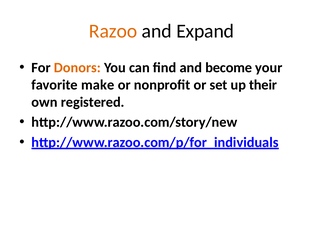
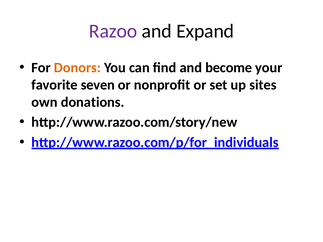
Razoo colour: orange -> purple (113, 31)
make: make -> seven (98, 85)
their: their -> sites (263, 85)
registered: registered -> donations (93, 102)
